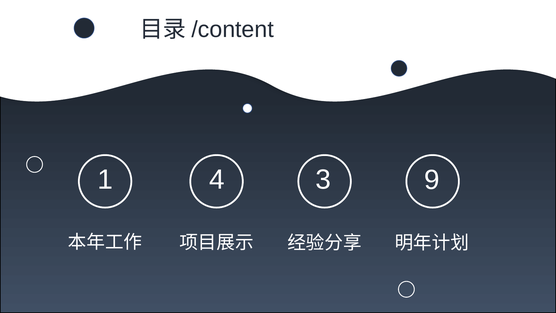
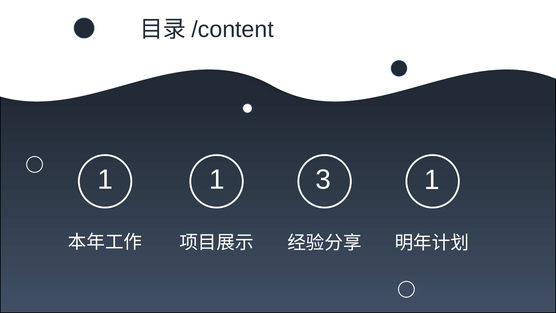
1 4: 4 -> 1 (217, 180)
3 9: 9 -> 1 (432, 180)
